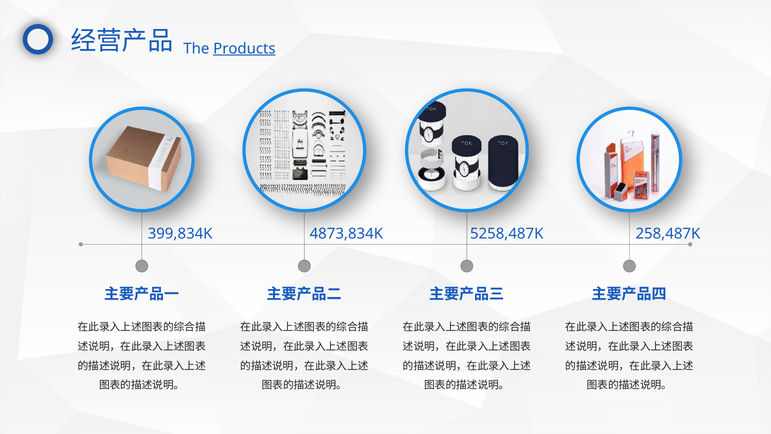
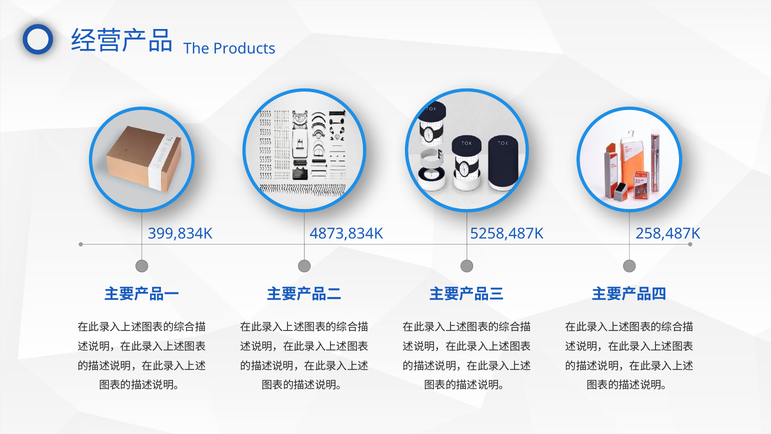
Products underline: present -> none (244, 49)
